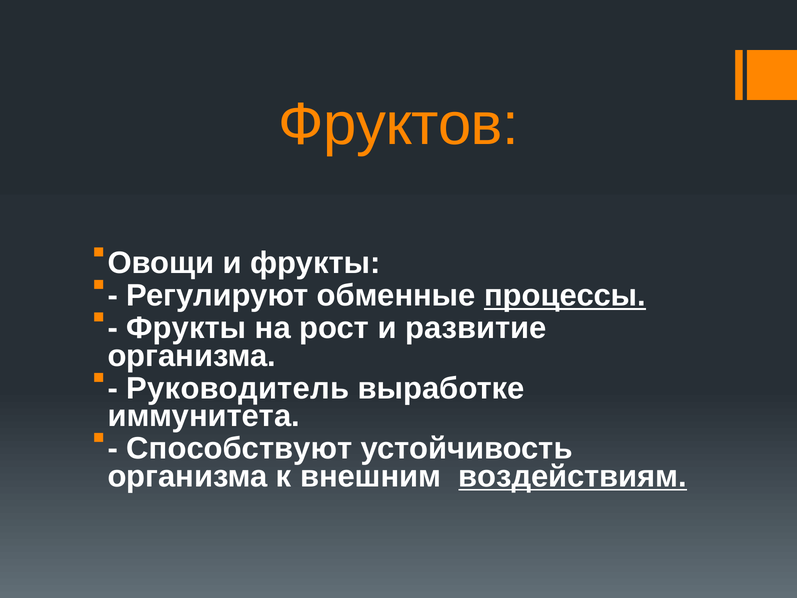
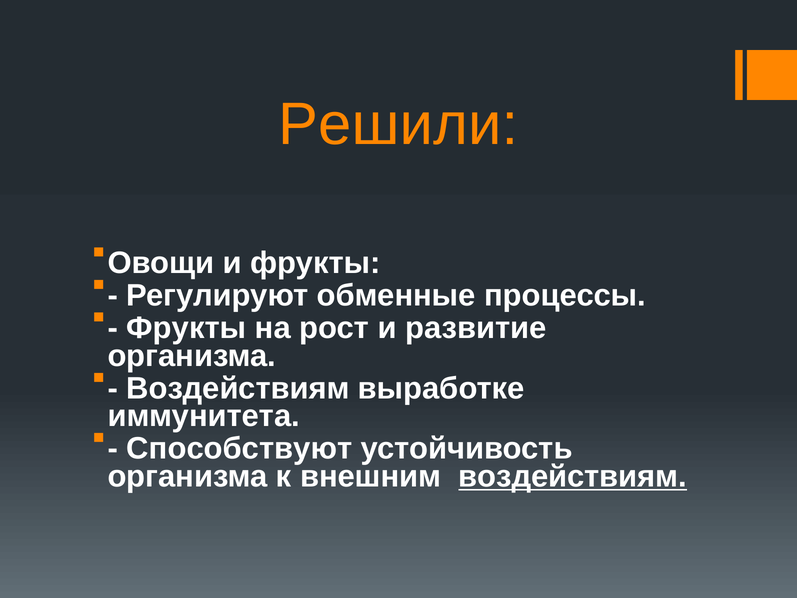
Фруктов: Фруктов -> Решили (398, 124)
процессы underline: present -> none (565, 295)
Руководитель: Руководитель -> Воздействиям (238, 388)
